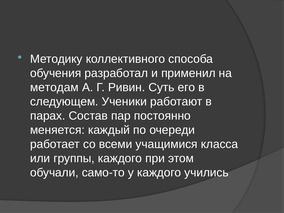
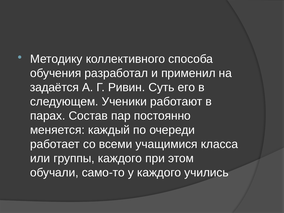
методам: методам -> задаётся (54, 87)
